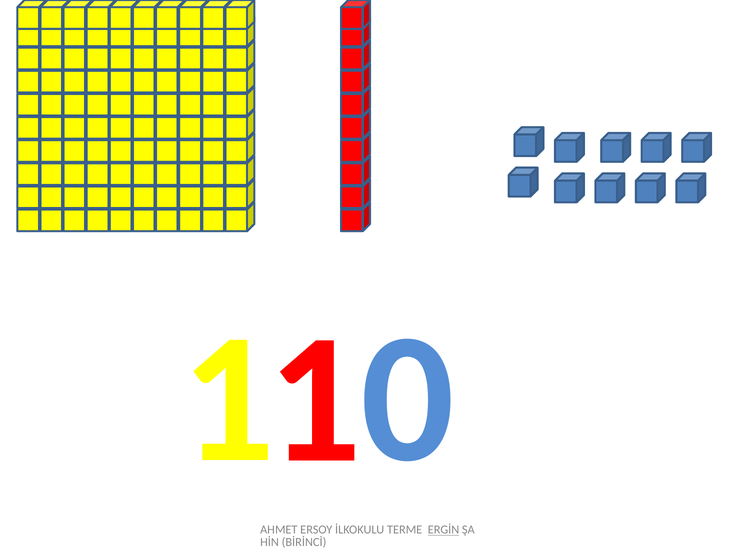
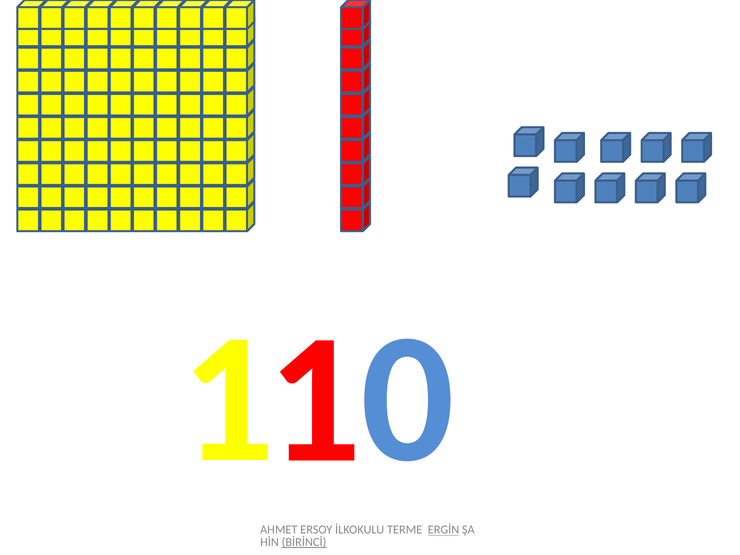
BİRİNCİ underline: none -> present (304, 542)
